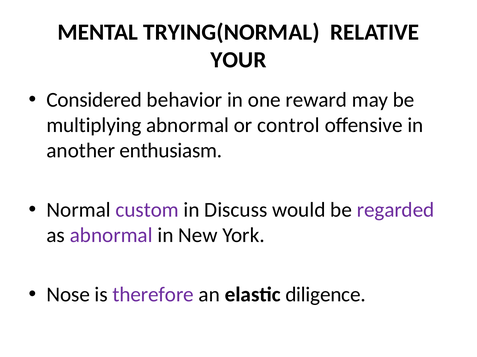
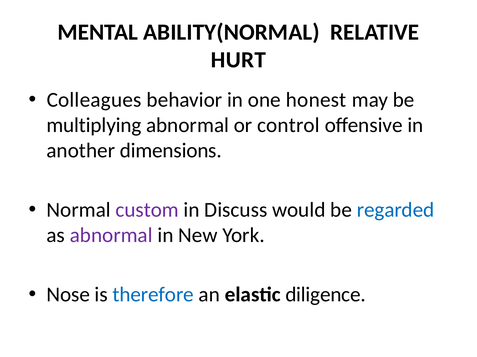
TRYING(NORMAL: TRYING(NORMAL -> ABILITY(NORMAL (231, 32)
YOUR: YOUR -> HURT (238, 60)
Considered: Considered -> Colleagues (94, 100)
reward: reward -> honest (316, 100)
enthusiasm: enthusiasm -> dimensions (171, 151)
regarded colour: purple -> blue (396, 210)
therefore colour: purple -> blue (153, 295)
